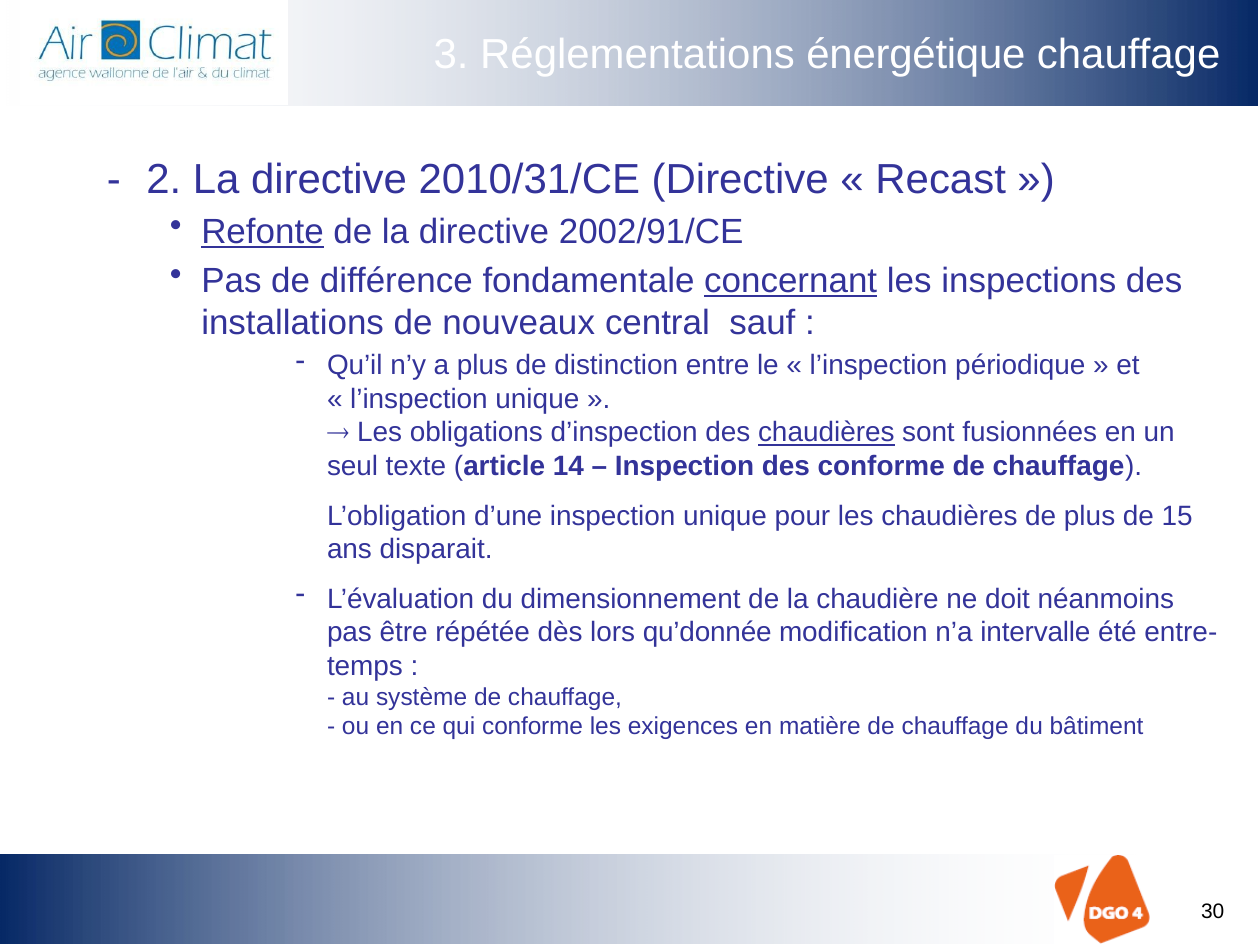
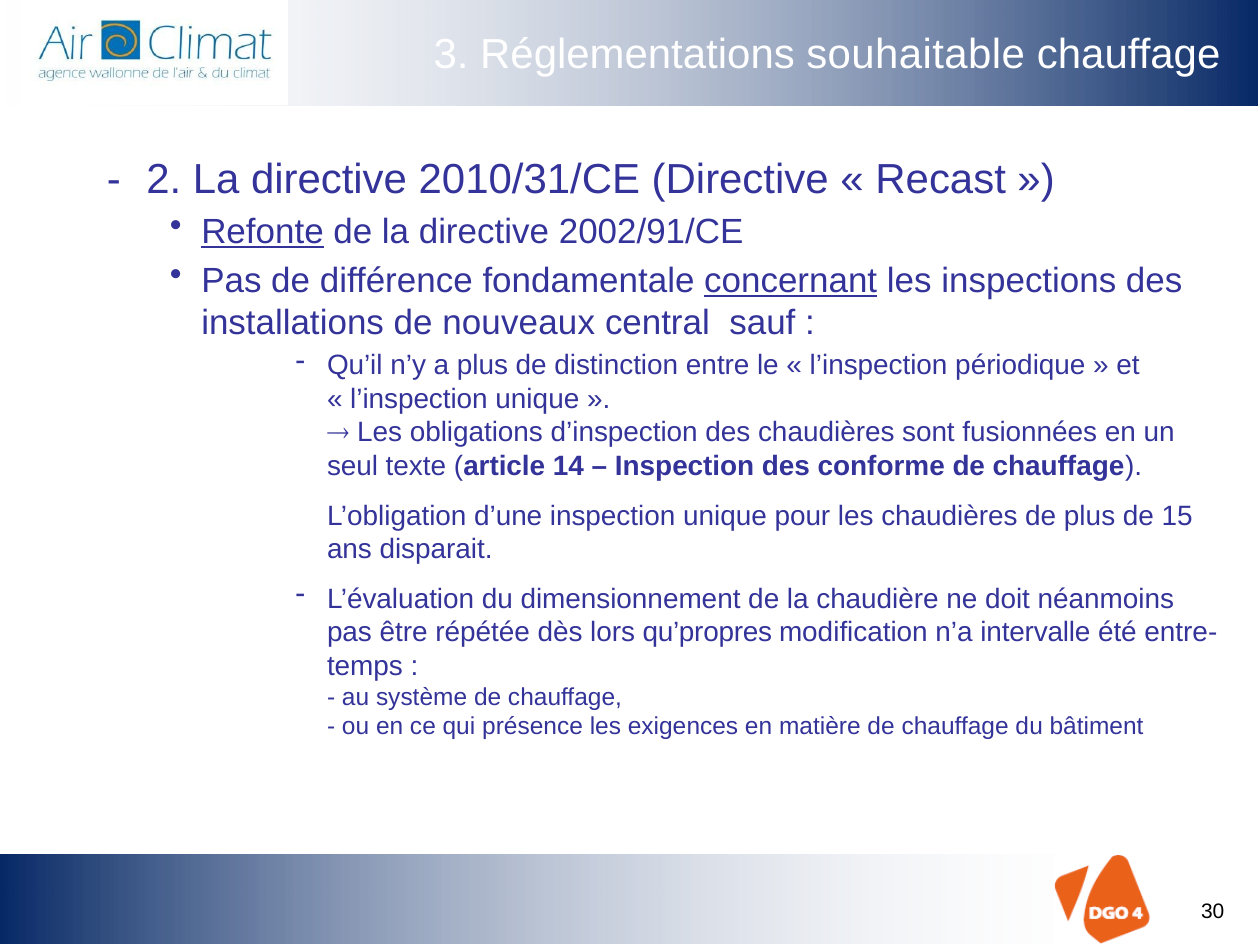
énergétique: énergétique -> souhaitable (916, 54)
chaudières underline: present -> none (826, 432)
qu’donnée: qu’donnée -> qu’propres (707, 632)
qui conforme: conforme -> présence (533, 726)
